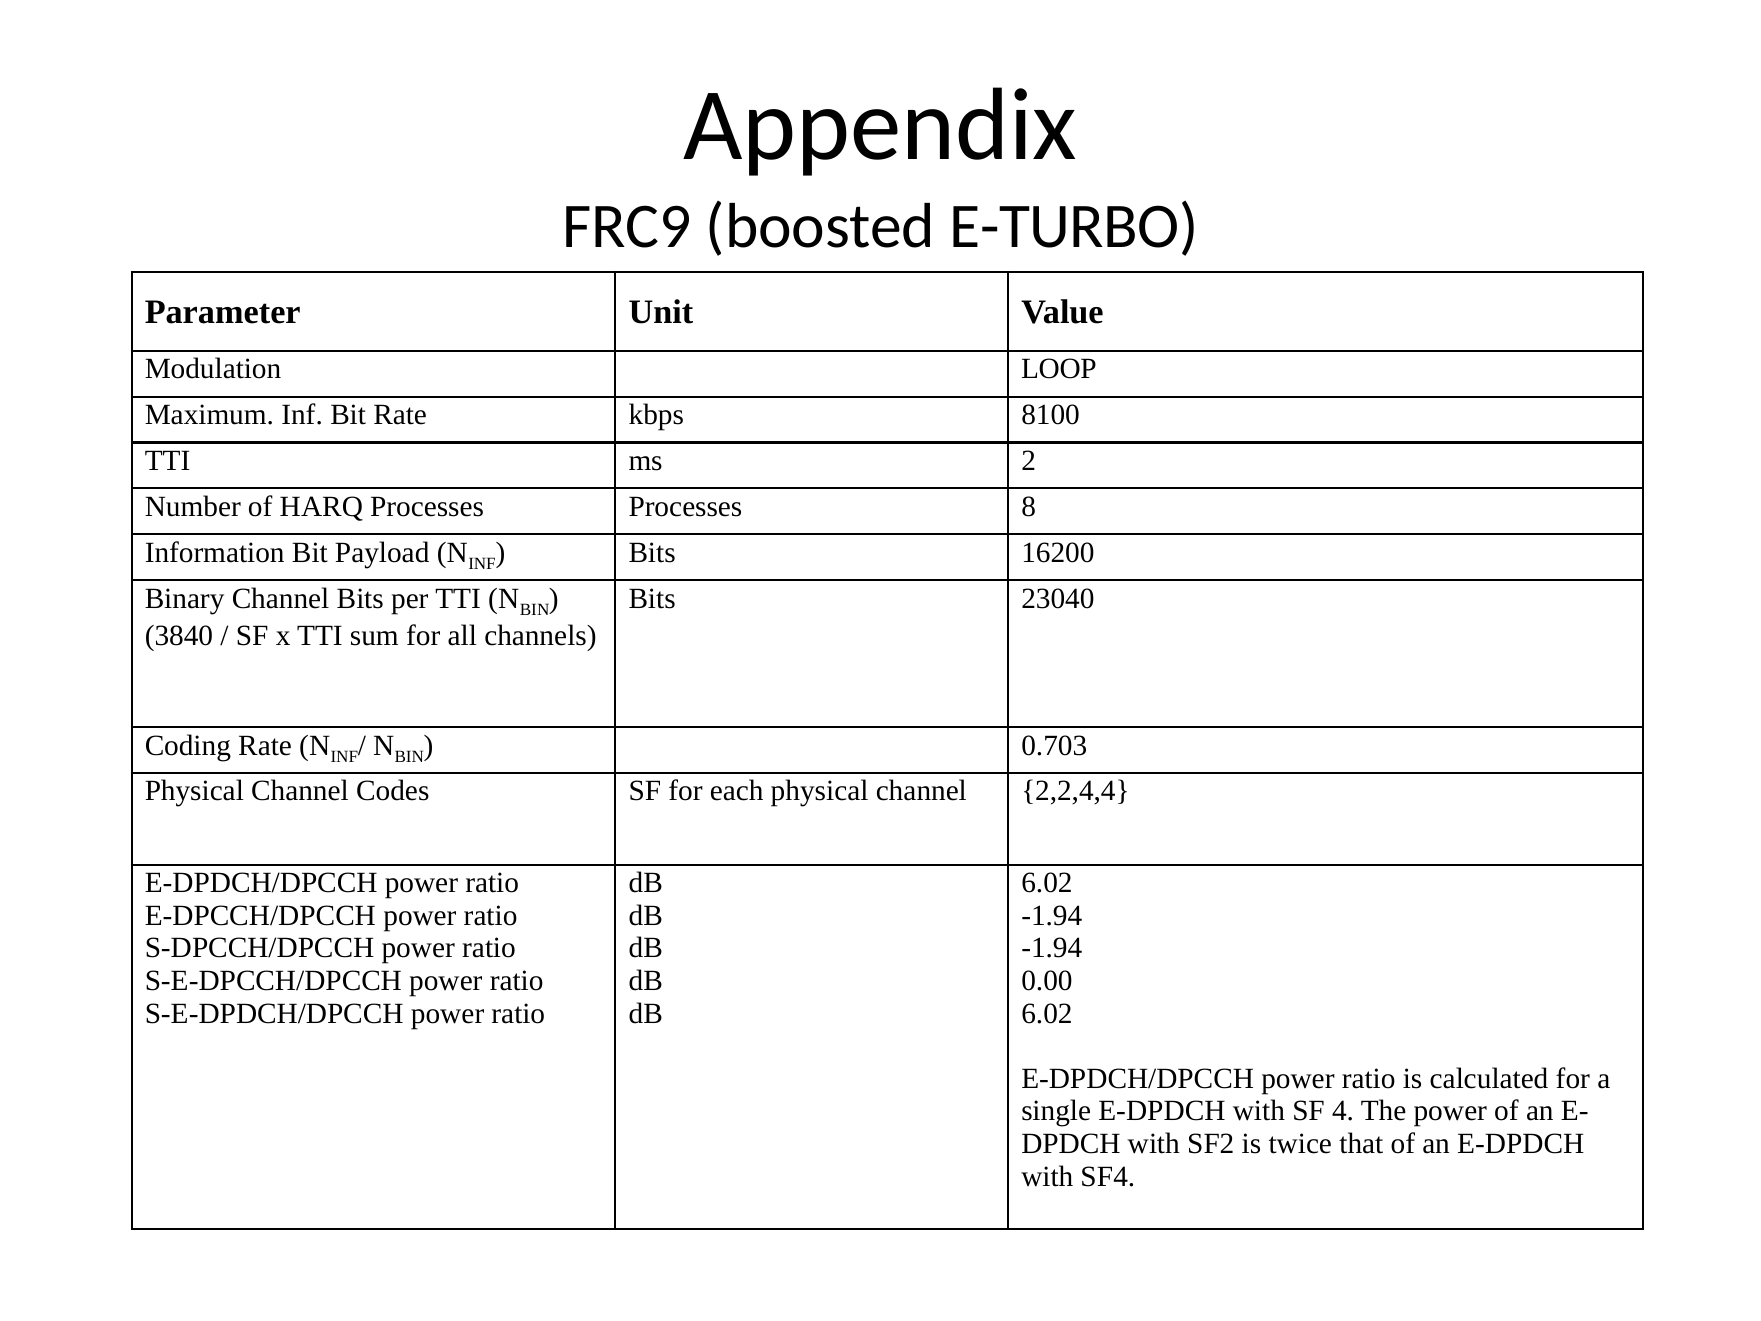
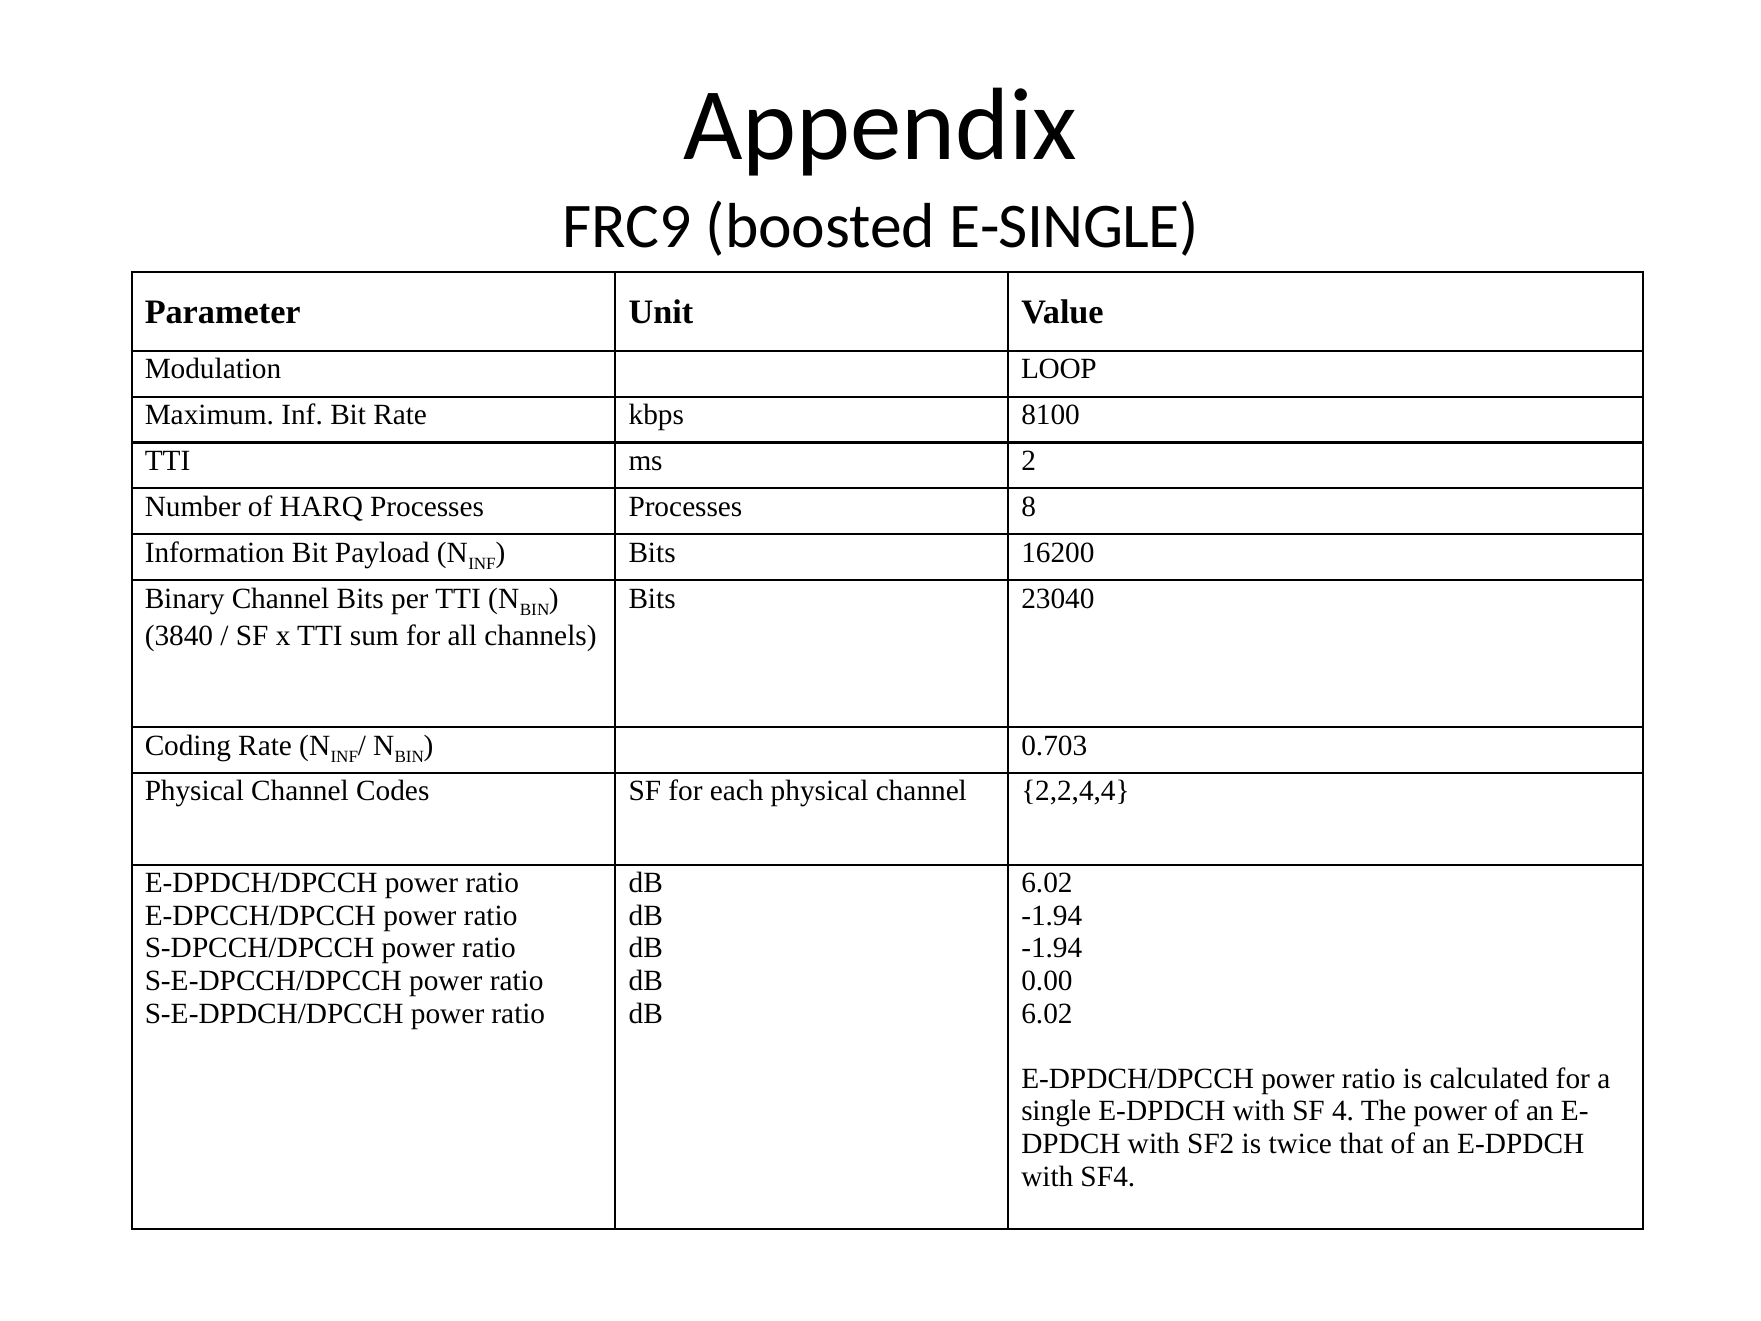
E-TURBO: E-TURBO -> E-SINGLE (1074, 227)
